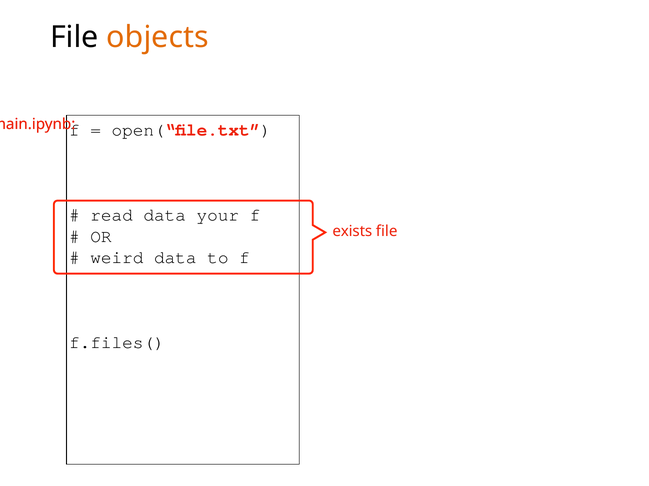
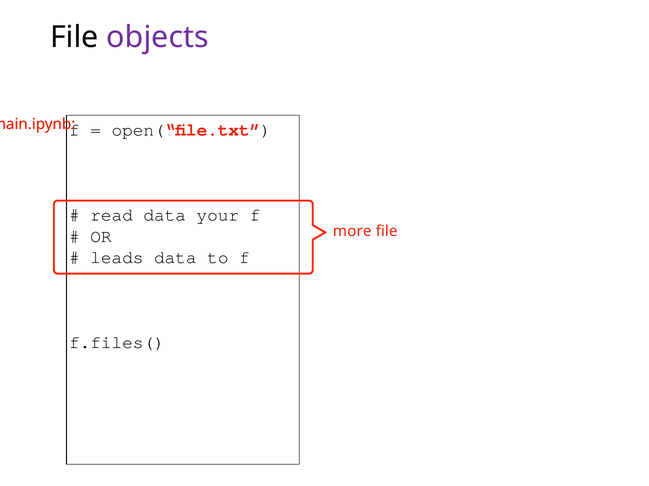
objects colour: orange -> purple (158, 37)
exists: exists -> more (352, 232)
weird: weird -> leads (117, 258)
